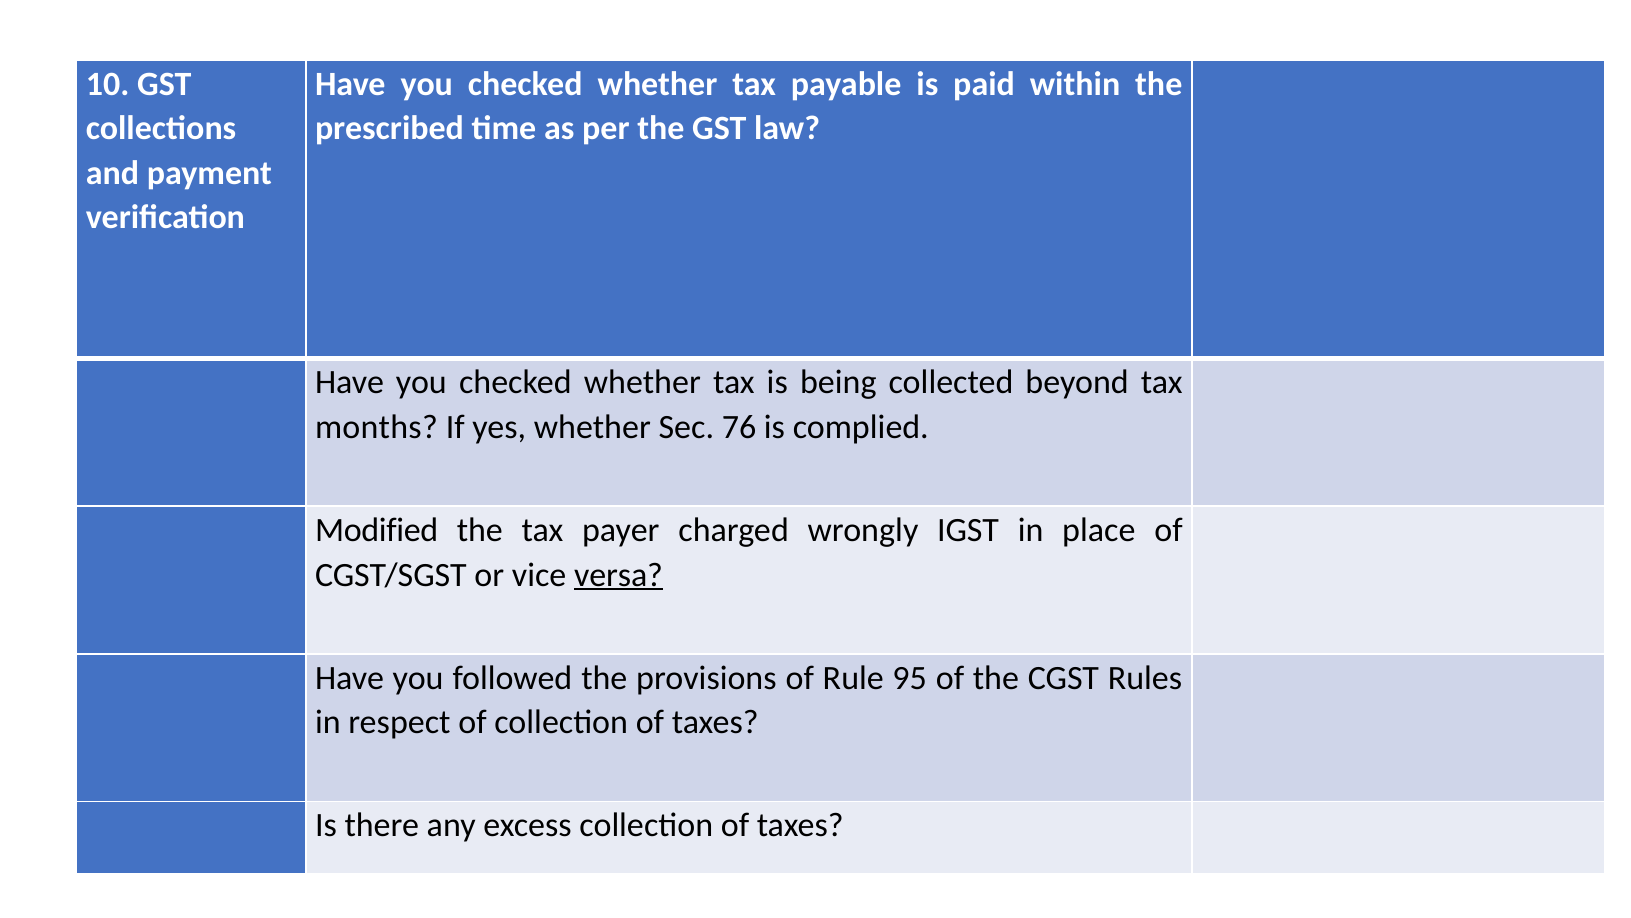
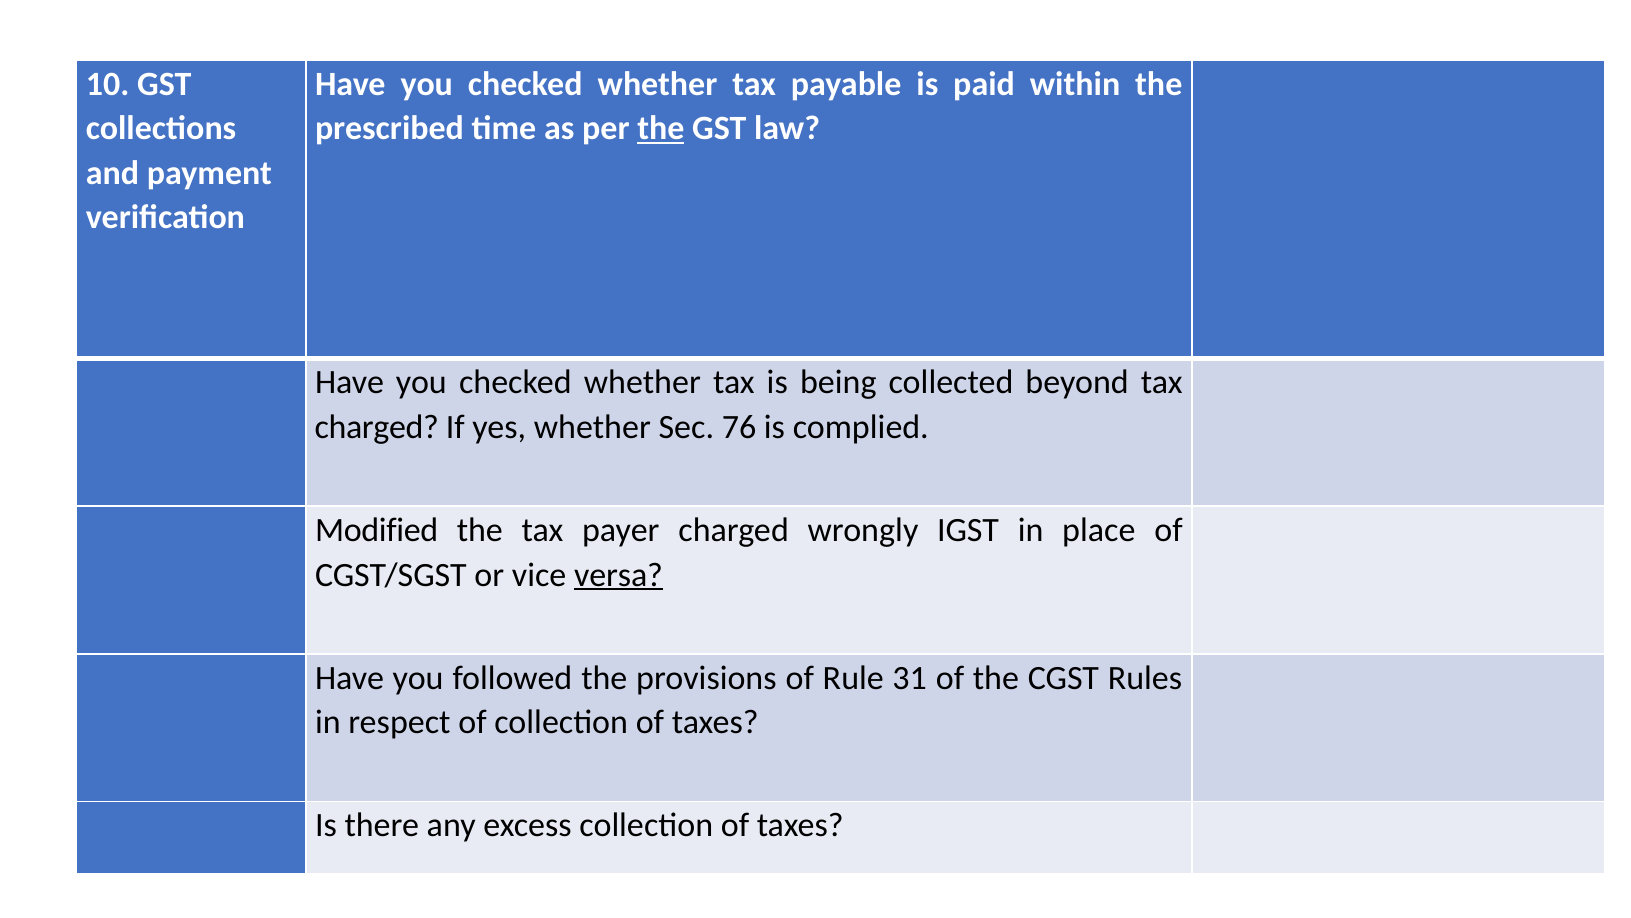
the underline: none -> present (661, 129)
months: months -> charged (377, 427)
95: 95 -> 31 (910, 677)
